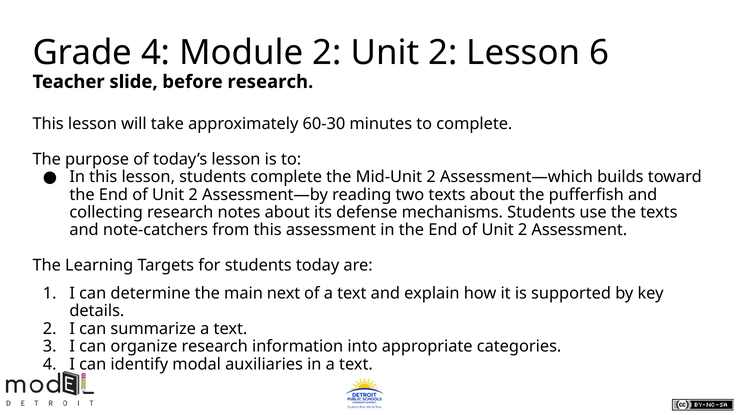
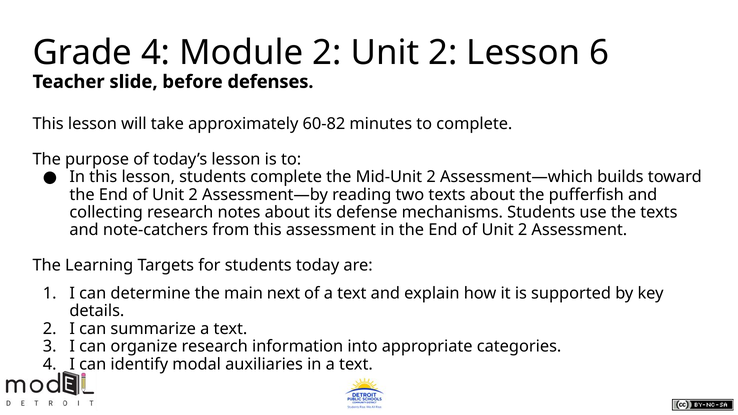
before research: research -> defenses (270, 82)
60-30: 60-30 -> 60-82 (324, 124)
